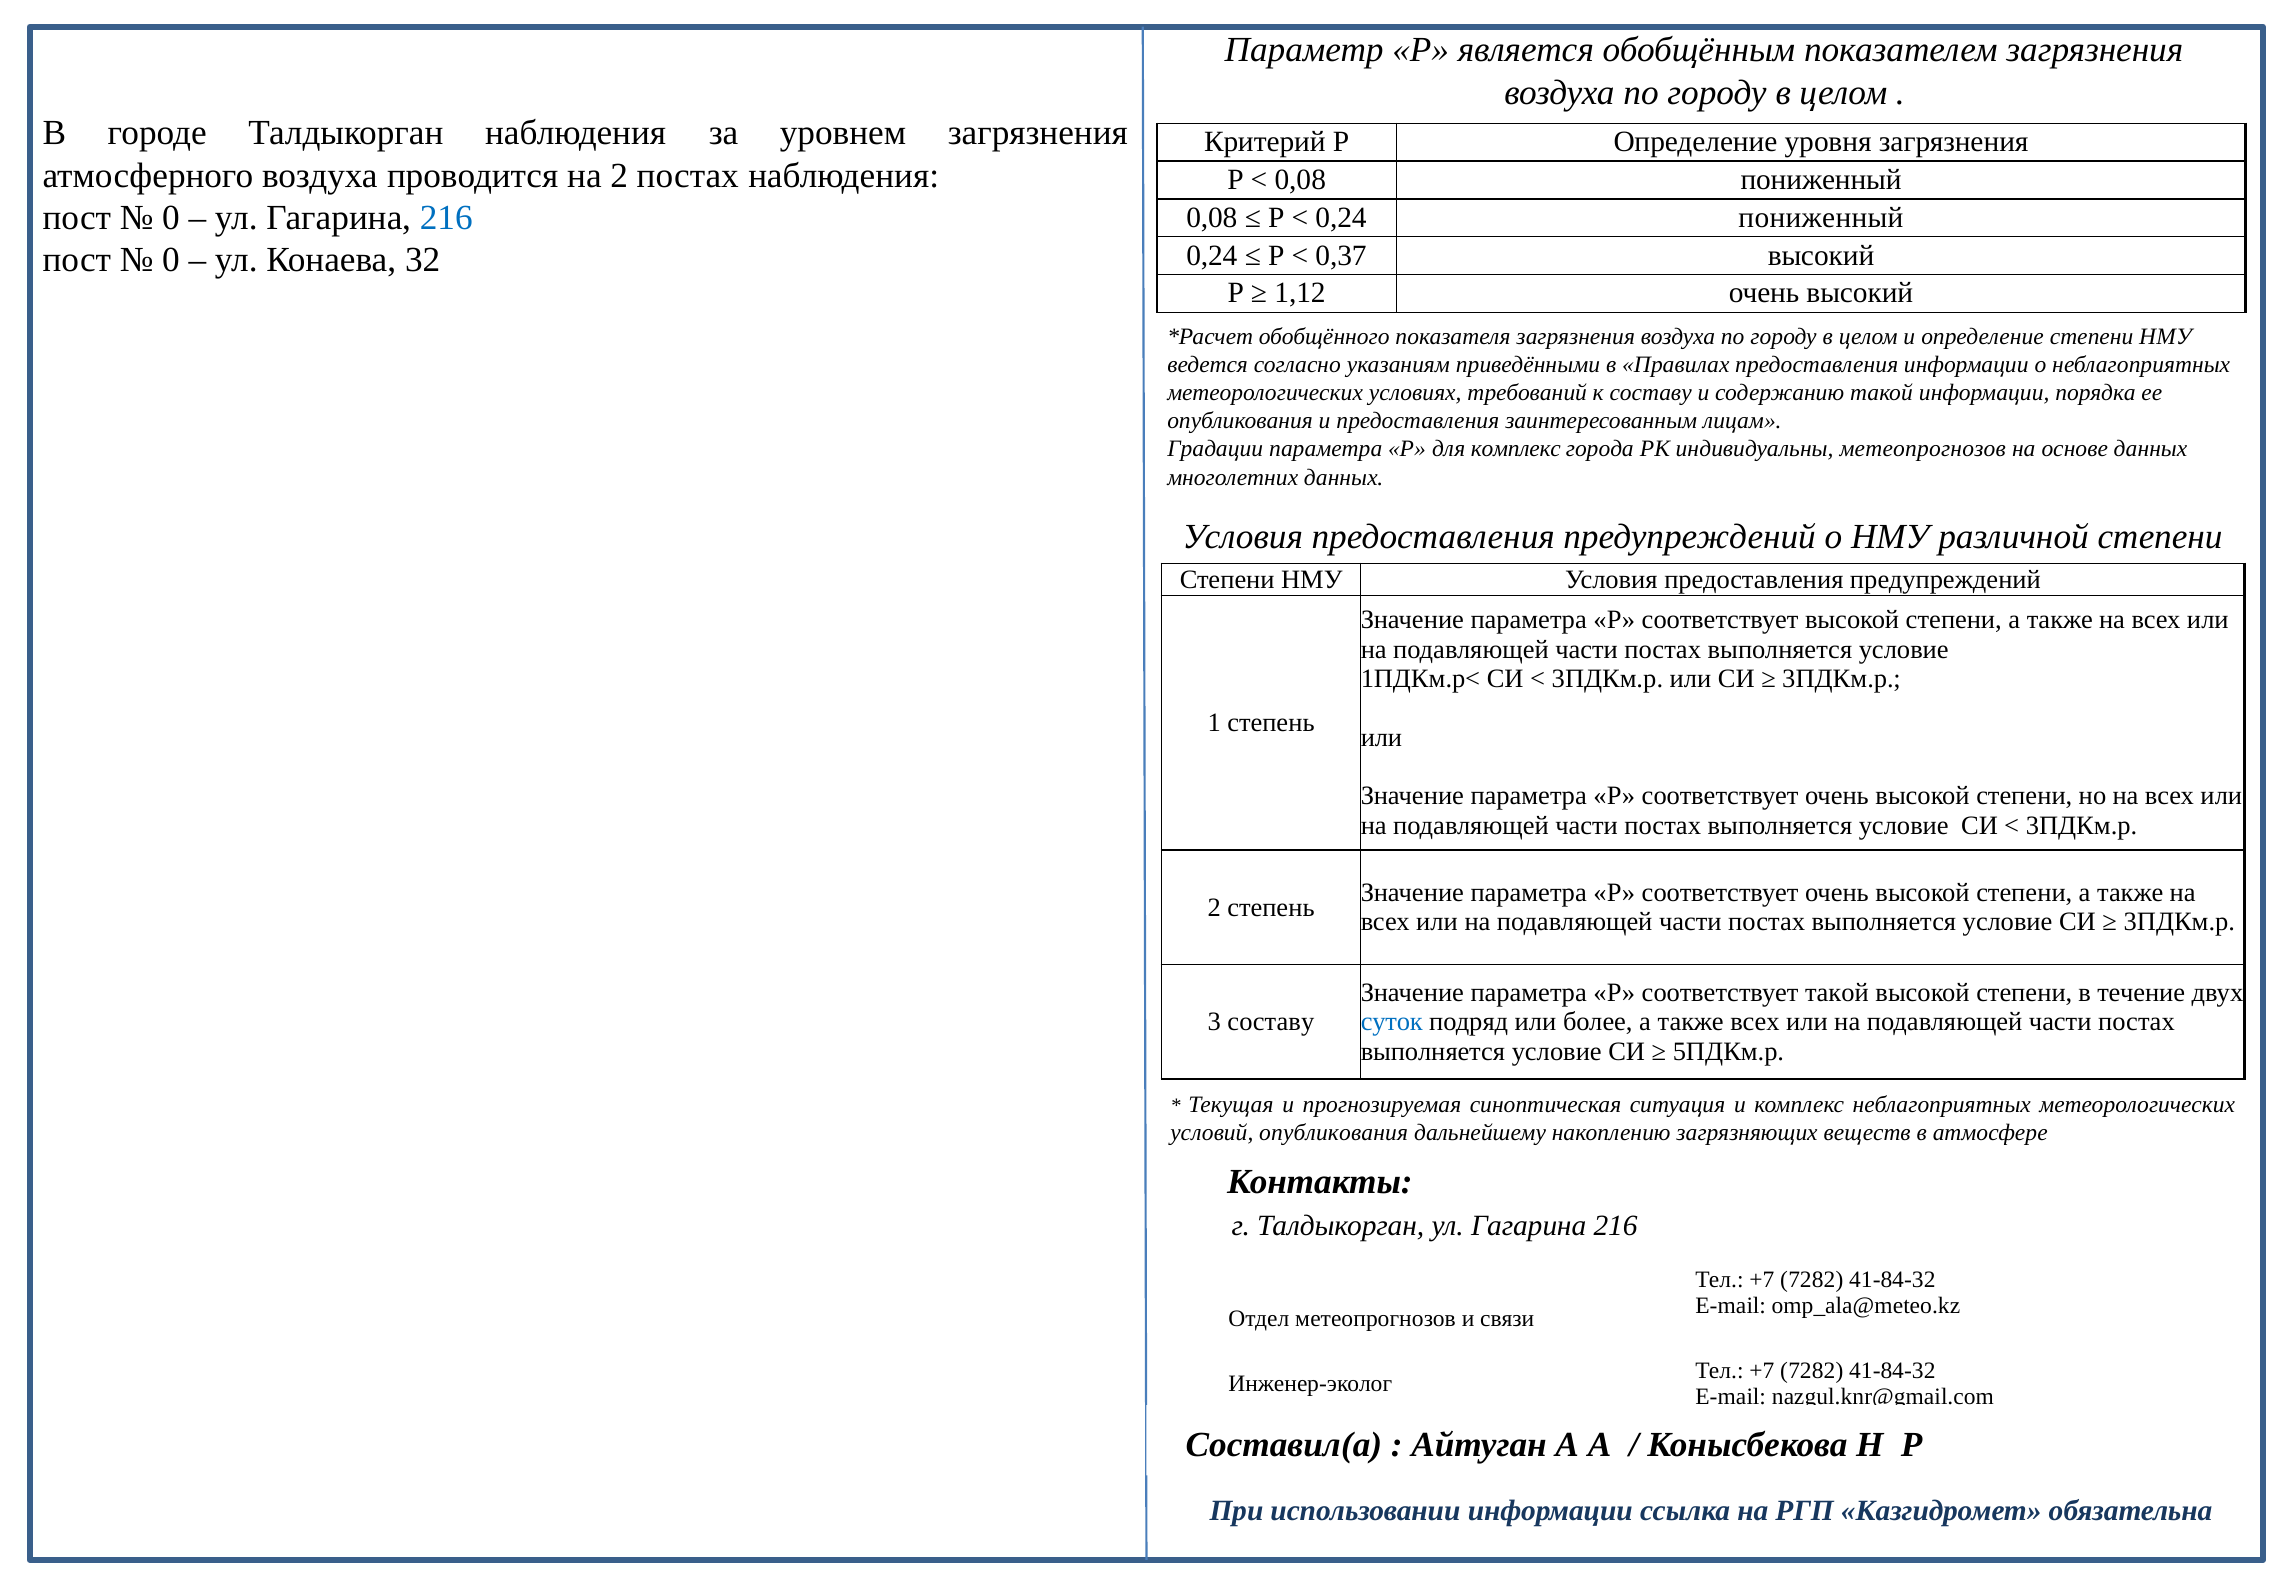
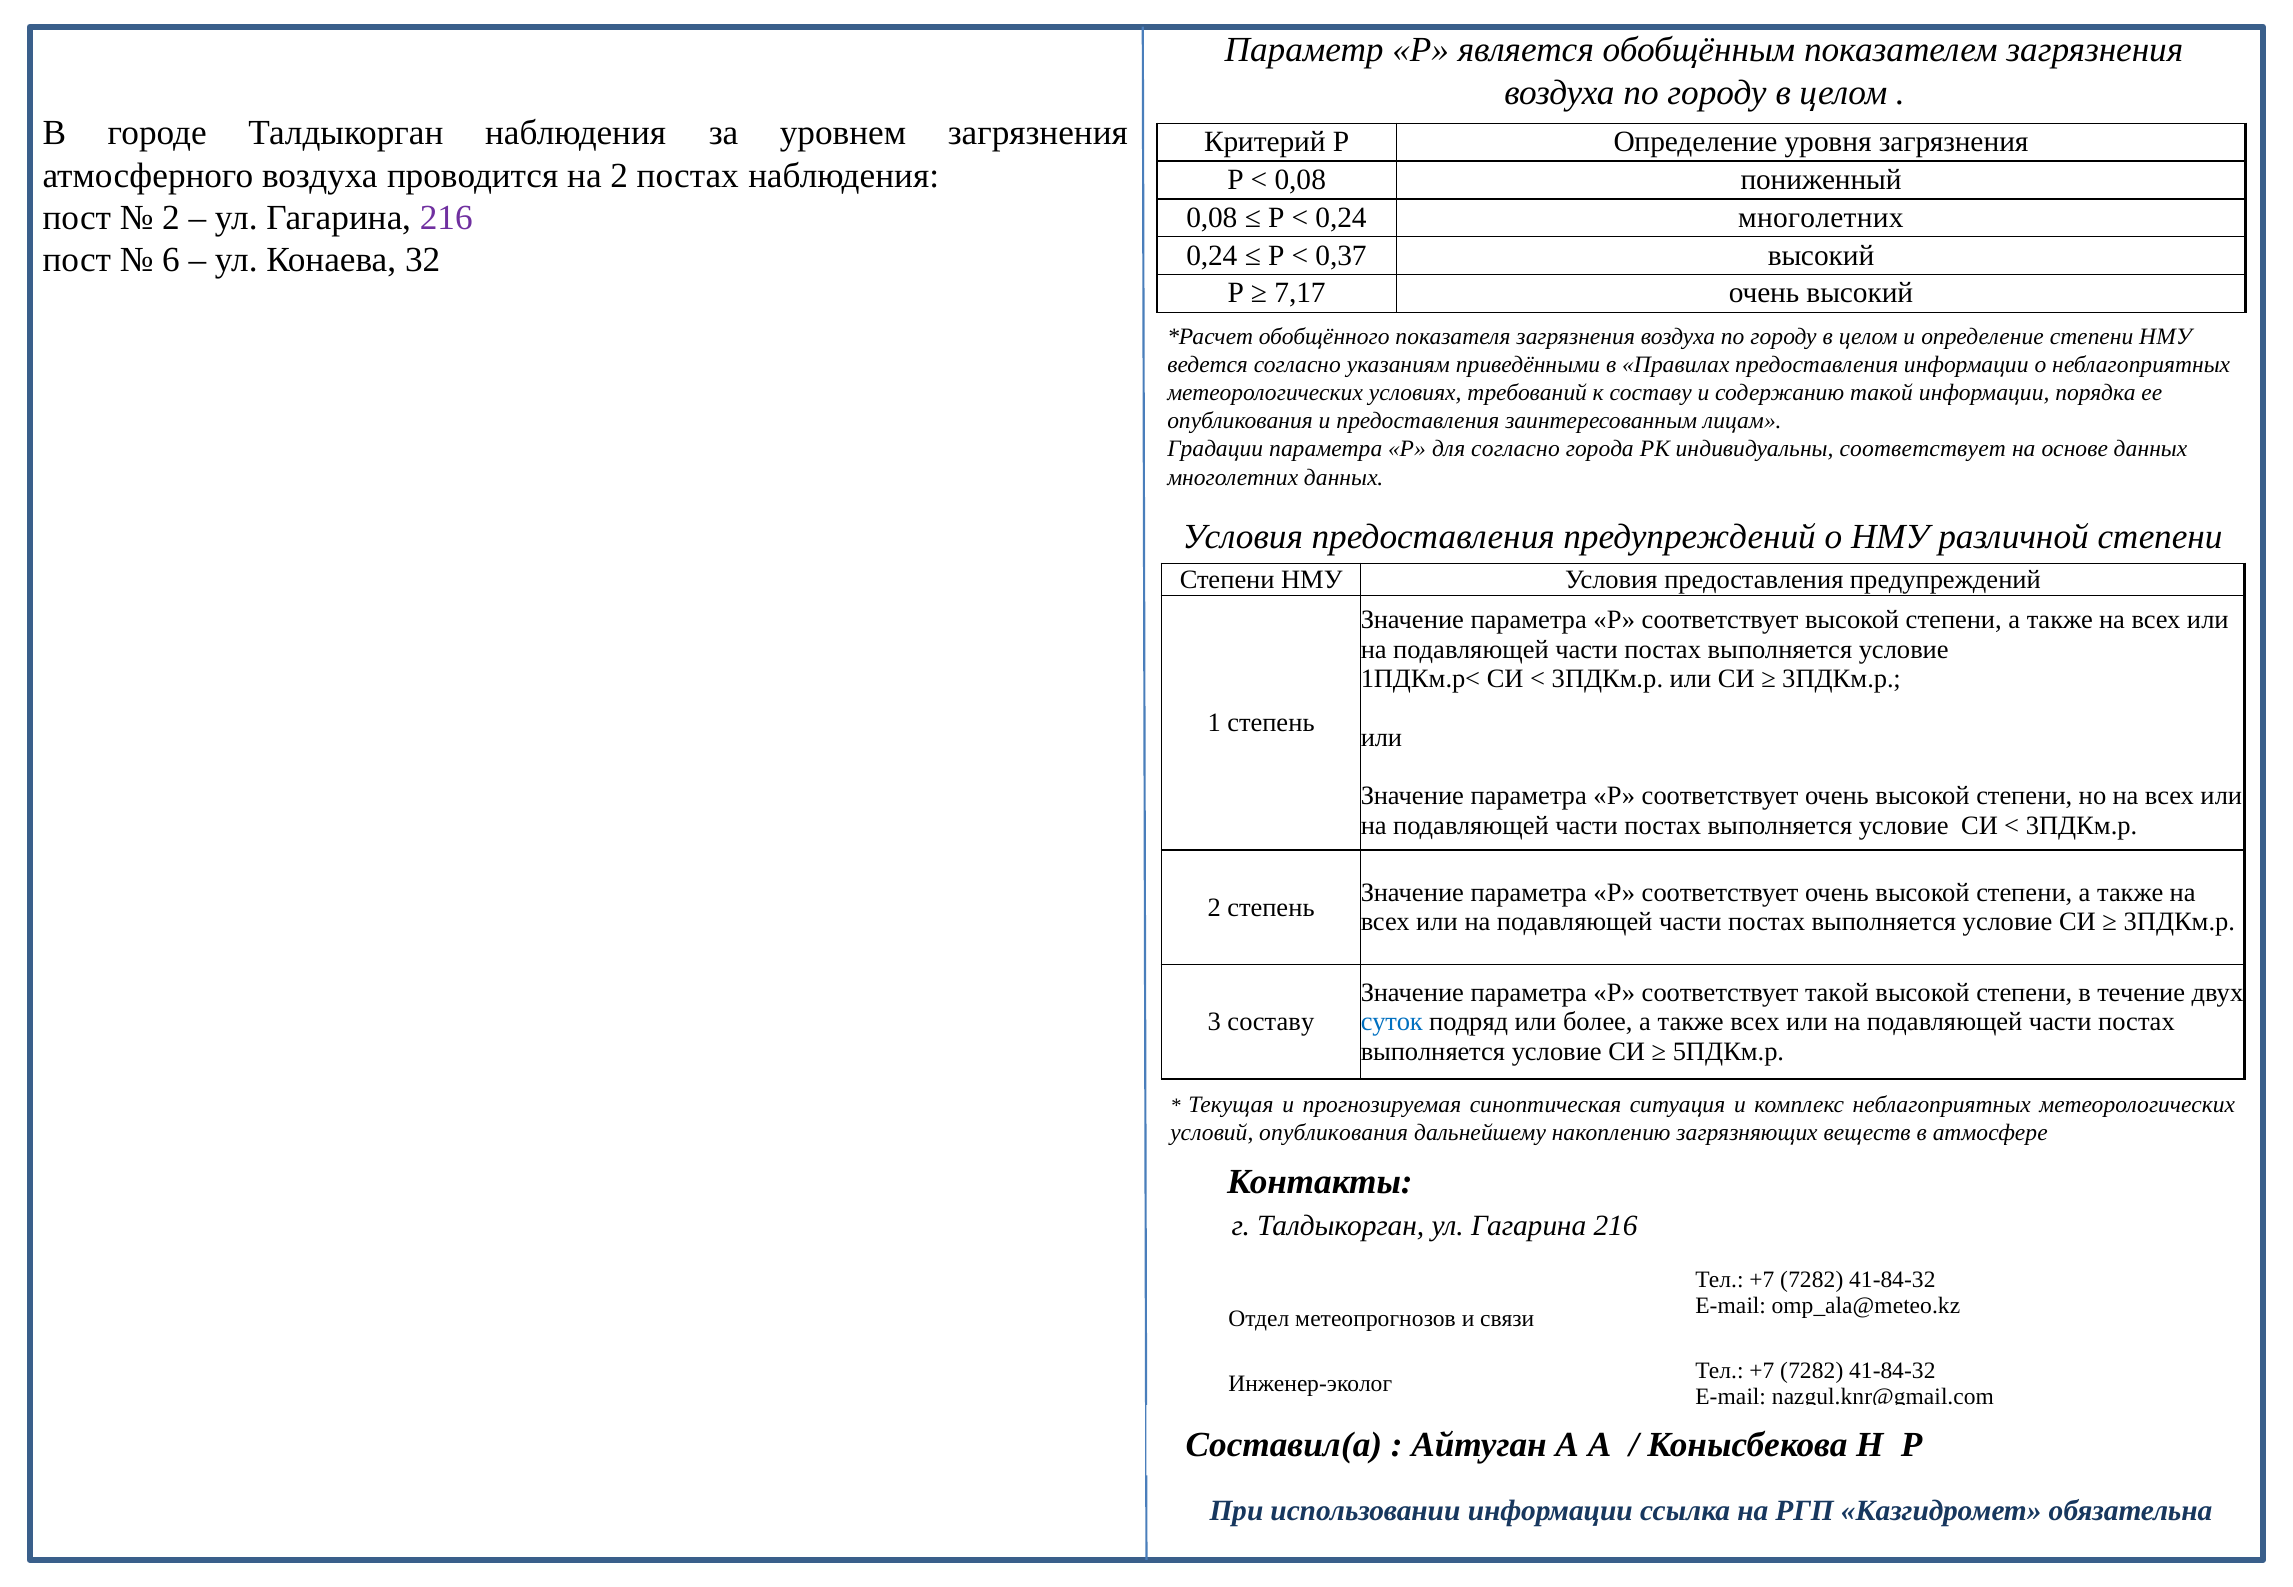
0: 0 -> 2 (171, 218)
216 colour: blue -> purple (446, 218)
0,24 пониженный: пониженный -> многолетних (1821, 218)
0: 0 -> 6 (171, 260)
1,12: 1,12 -> 7,17 (1300, 293)
для комплекс: комплекс -> согласно (1516, 449)
индивидуальны метеопрогнозов: метеопрогнозов -> соответствует (1923, 449)
